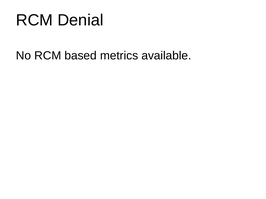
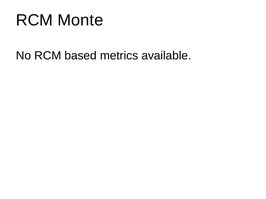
Denial: Denial -> Monte (80, 20)
